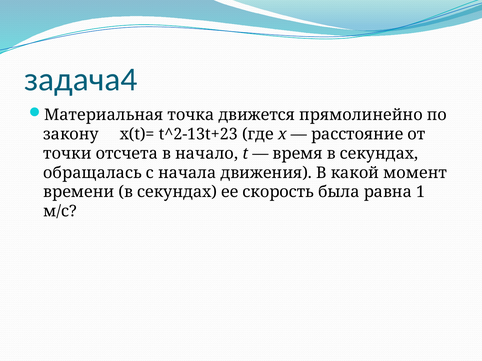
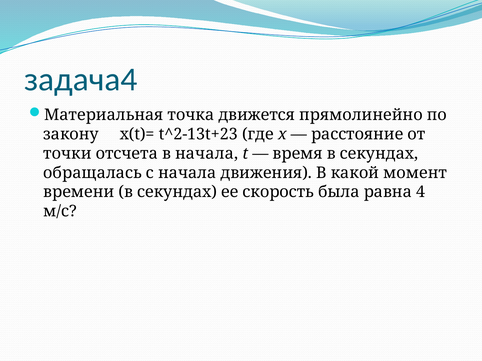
в начало: начало -> начала (207, 154)
1: 1 -> 4 (421, 192)
